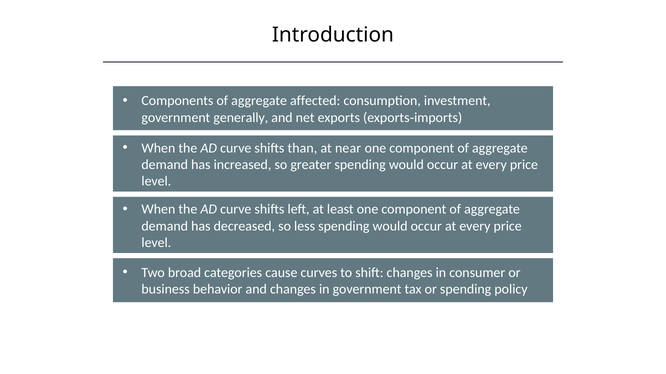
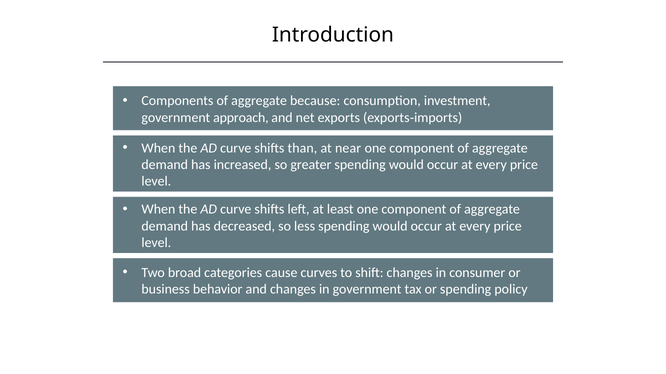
affected: affected -> because (315, 101)
generally: generally -> approach (241, 118)
